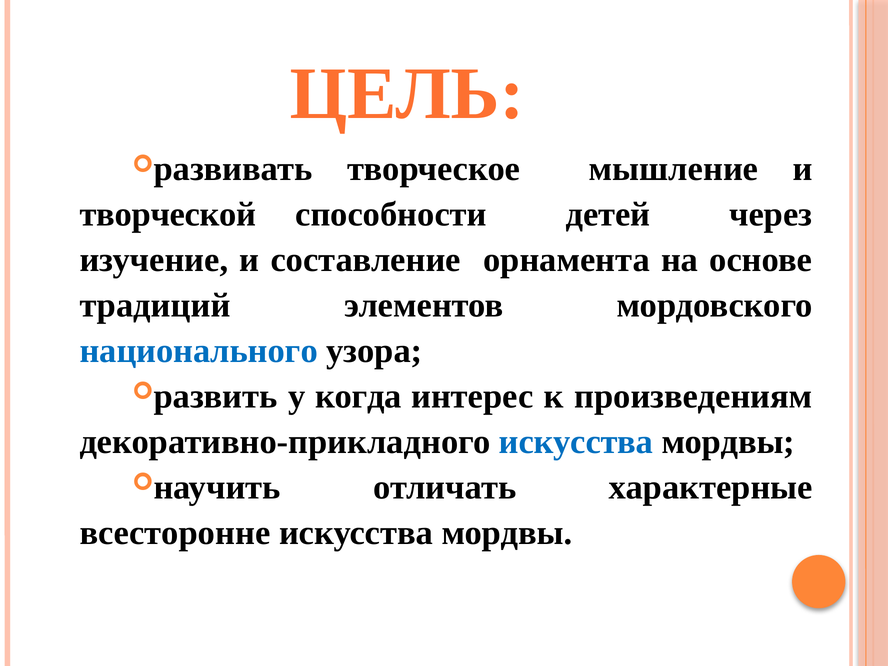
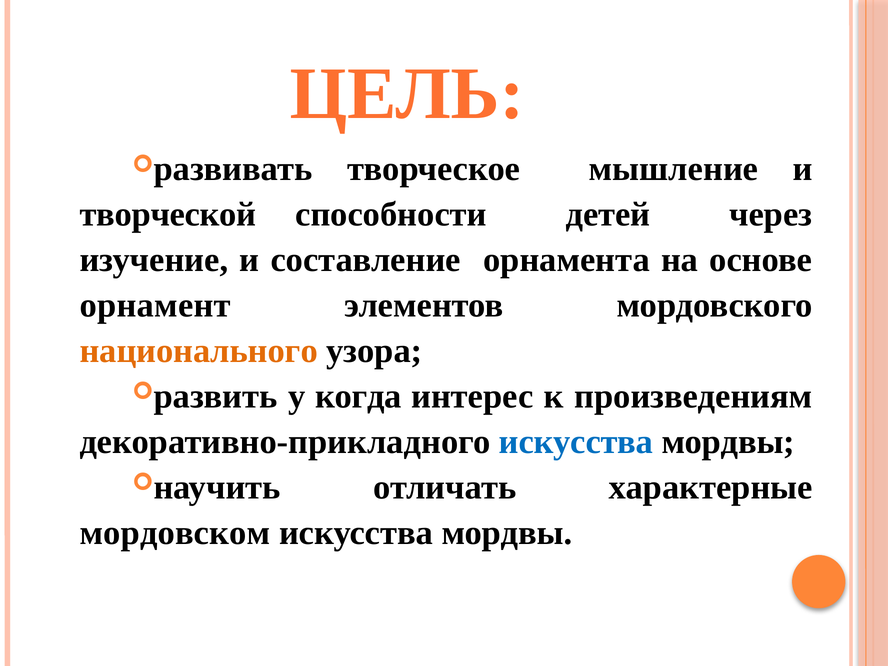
традиций: традиций -> орнамент (155, 305)
национального colour: blue -> orange (199, 351)
всесторонне: всесторонне -> мордовском (175, 533)
